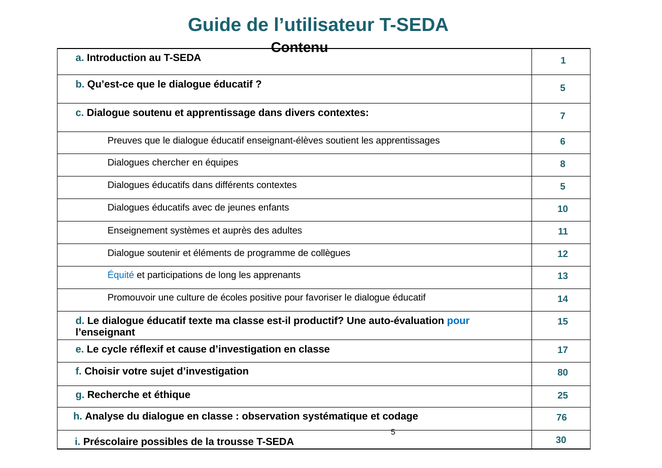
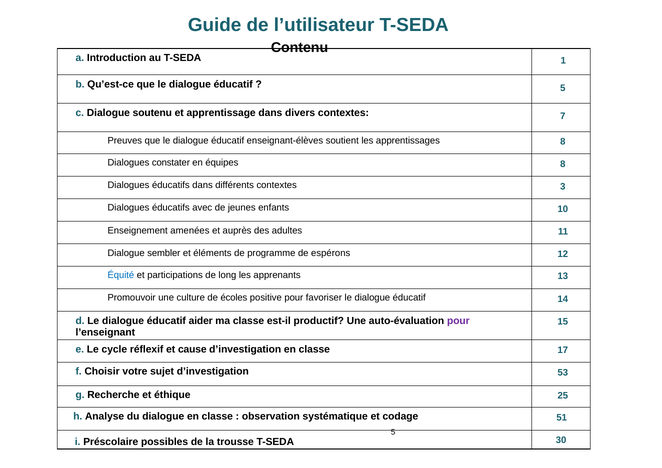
apprentissages 6: 6 -> 8 (563, 142)
chercher: chercher -> constater (171, 163)
contextes 5: 5 -> 3 (563, 187)
systèmes: systèmes -> amenées (190, 231)
soutenir: soutenir -> sembler (164, 253)
collègues: collègues -> espérons (331, 253)
texte: texte -> aider (201, 321)
pour colour: blue -> purple (458, 321)
80: 80 -> 53 (563, 373)
76: 76 -> 51 (562, 418)
